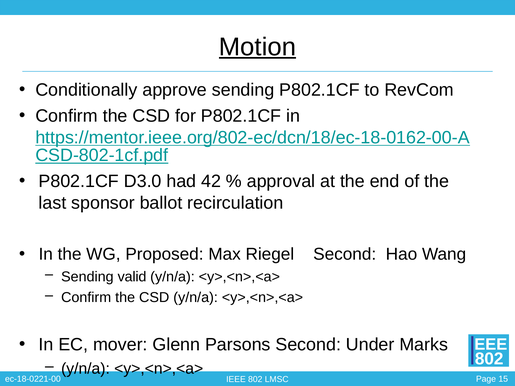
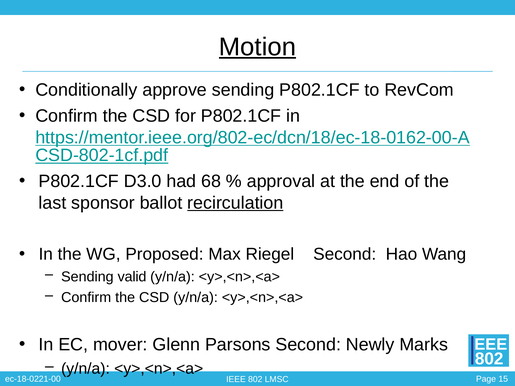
42: 42 -> 68 (211, 182)
recirculation underline: none -> present (235, 203)
Under: Under -> Newly (370, 345)
